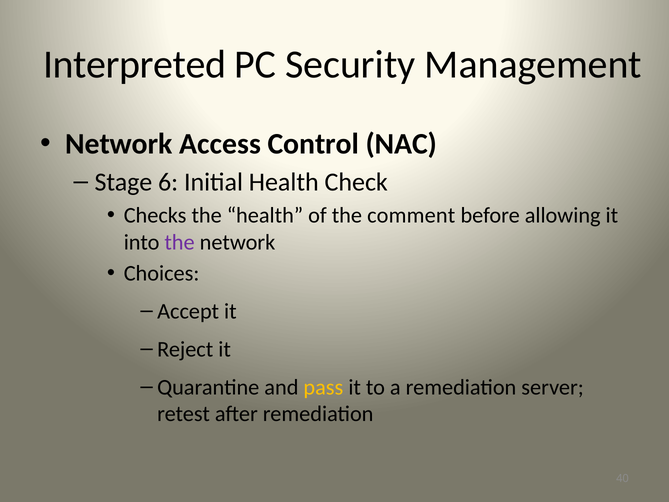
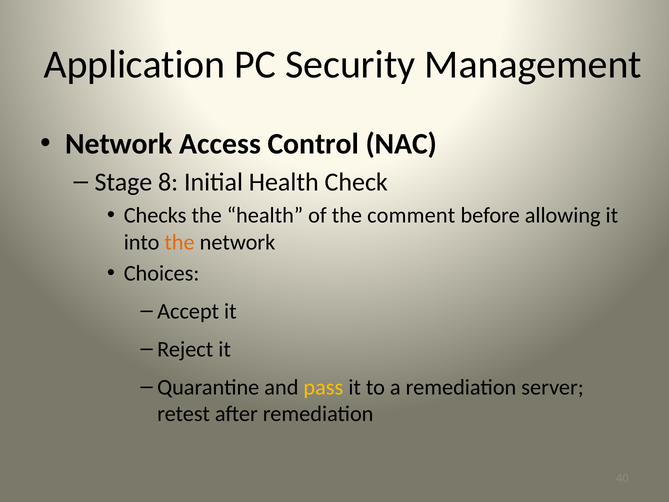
Interpreted: Interpreted -> Application (135, 65)
6: 6 -> 8 (168, 182)
the colour: purple -> orange (180, 242)
